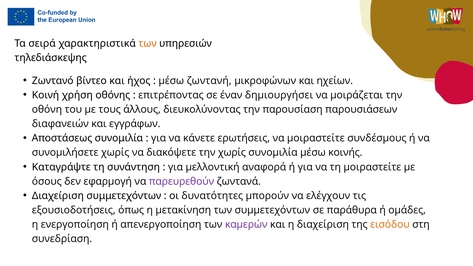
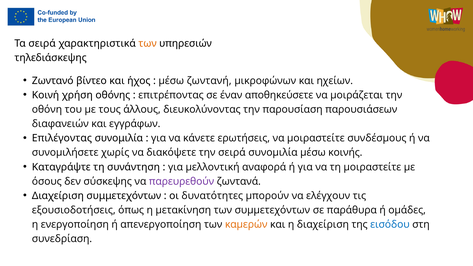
δημιουργήσει: δημιουργήσει -> αποθηκεύσετε (279, 95)
Αποστάσεως: Αποστάσεως -> Επιλέγοντας (62, 138)
την χωρίς: χωρίς -> σειρά (232, 153)
εφαρμογή: εφαρμογή -> σύσκεψης (108, 181)
καμερών colour: purple -> orange (246, 224)
εισόδου colour: orange -> blue (390, 224)
